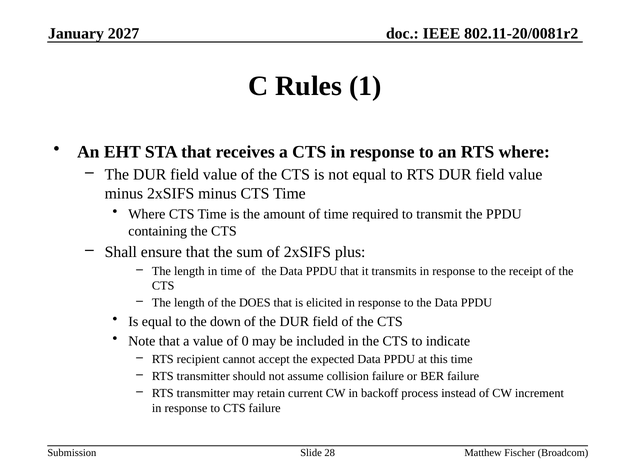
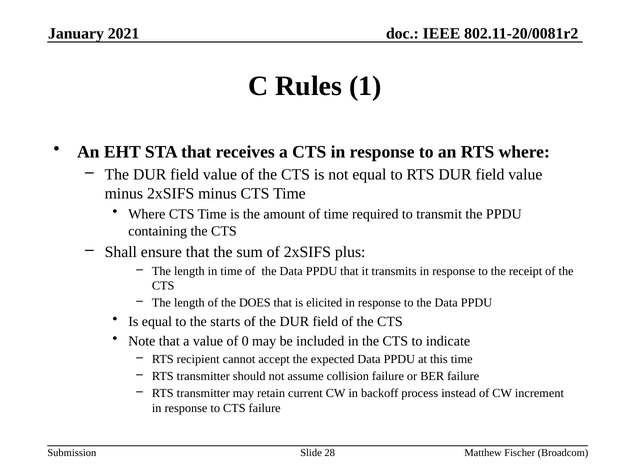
2027: 2027 -> 2021 (124, 34)
down: down -> starts (225, 322)
